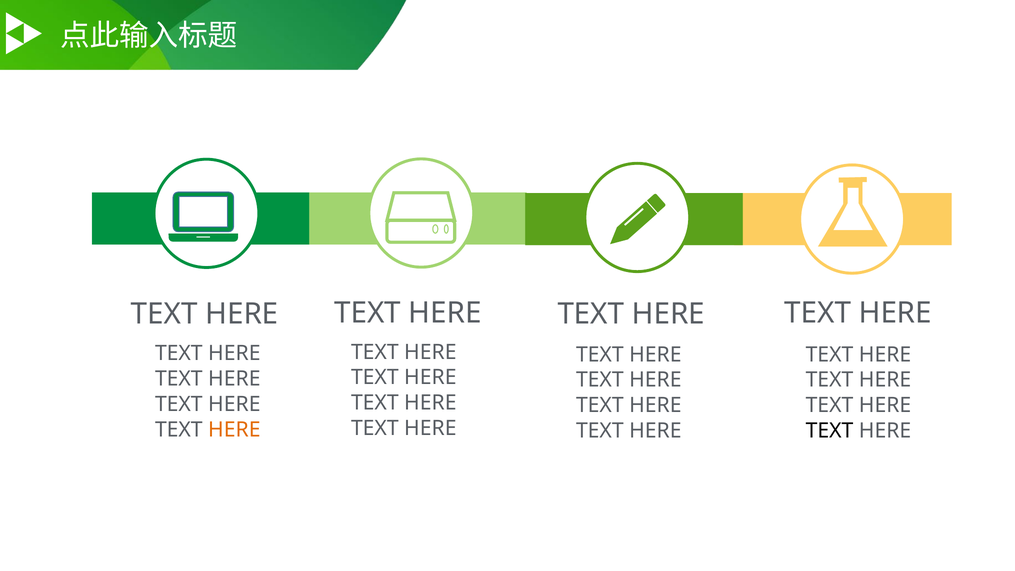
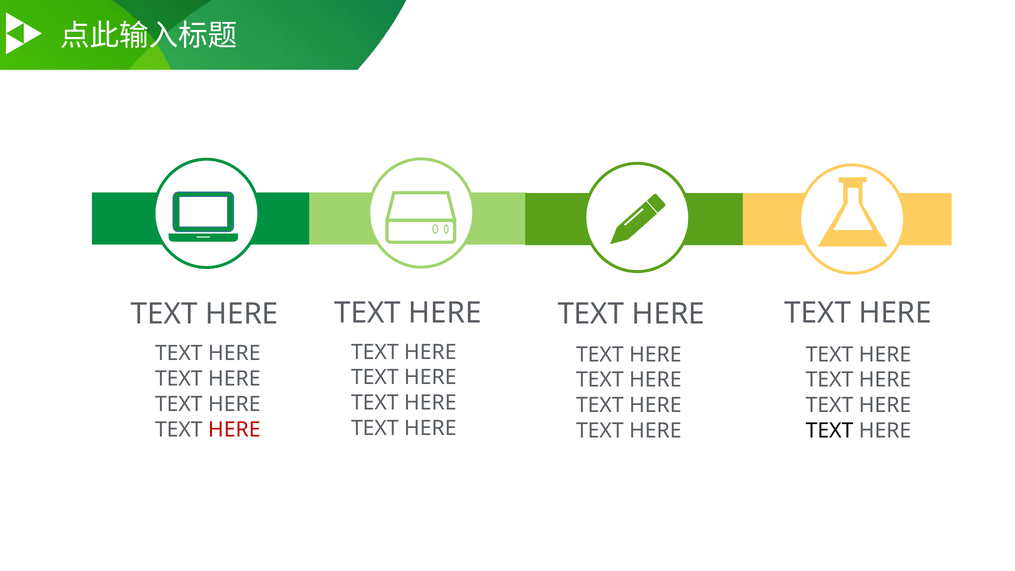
HERE colour: orange -> red (234, 429)
